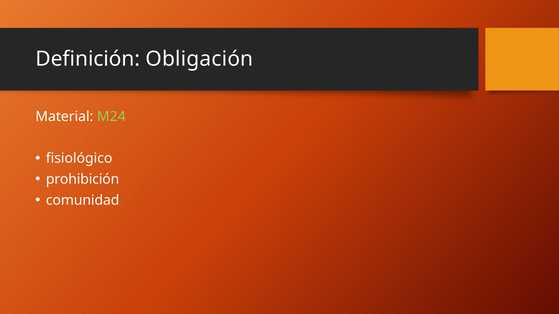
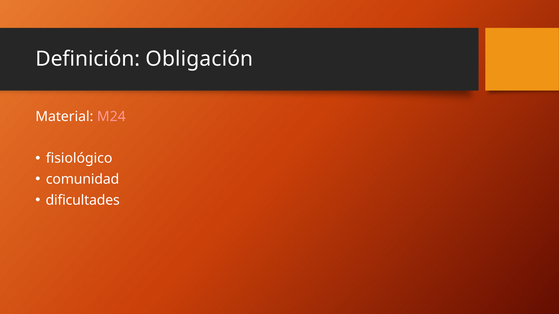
M24 colour: light green -> pink (111, 117)
prohibición: prohibición -> comunidad (83, 179)
comunidad: comunidad -> dificultades (83, 200)
